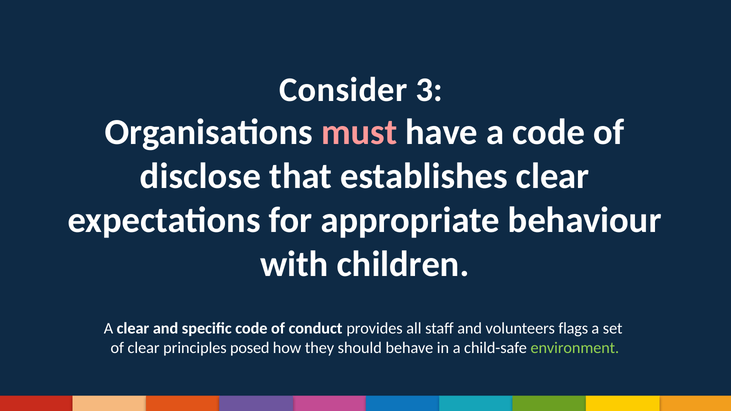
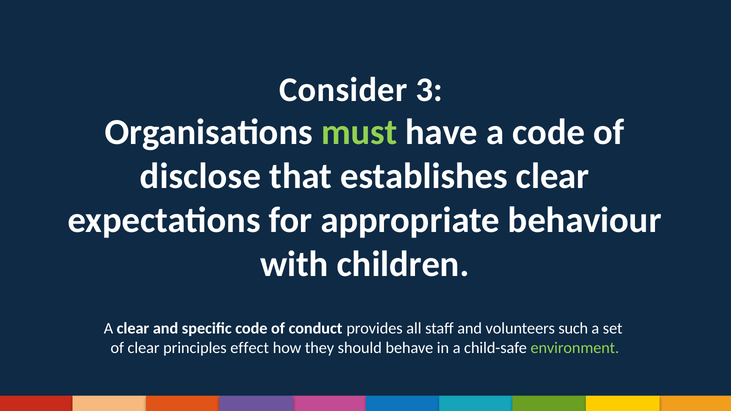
must colour: pink -> light green (359, 132)
flags: flags -> such (573, 329)
posed: posed -> effect (250, 348)
